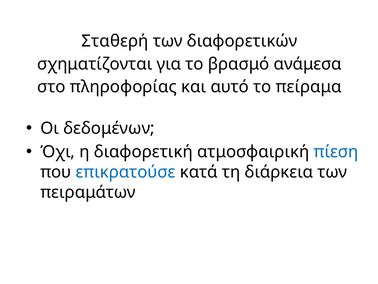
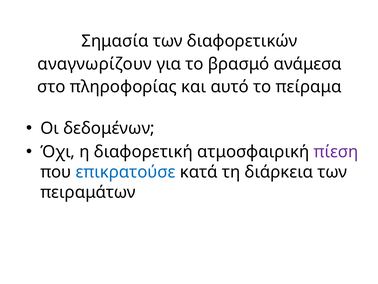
Σταθερή: Σταθερή -> Σημασία (115, 41)
σχηματίζονται: σχηματίζονται -> αναγνωρίζουν (95, 64)
πίεση colour: blue -> purple (336, 152)
